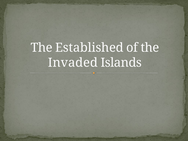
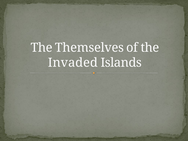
Established: Established -> Themselves (89, 48)
